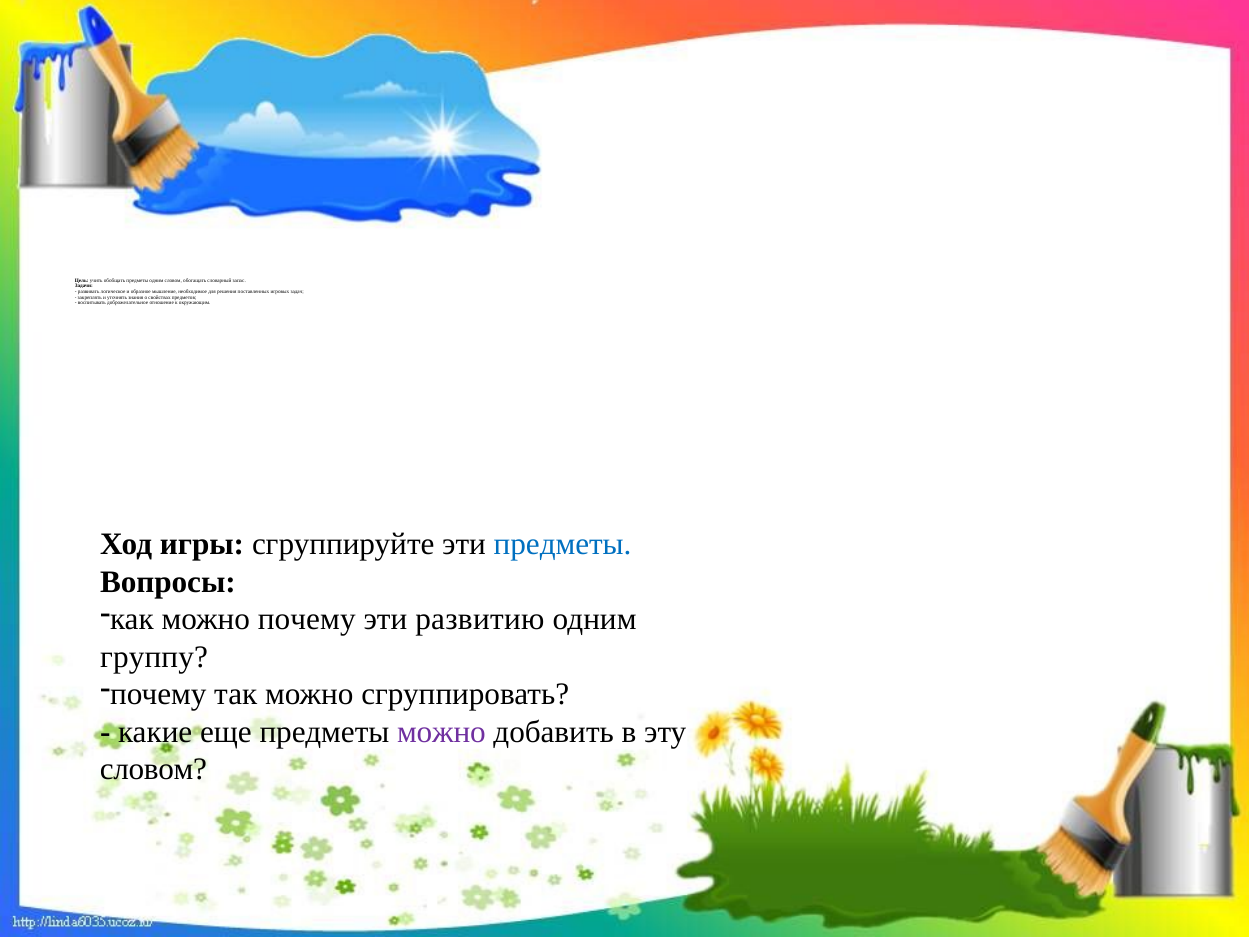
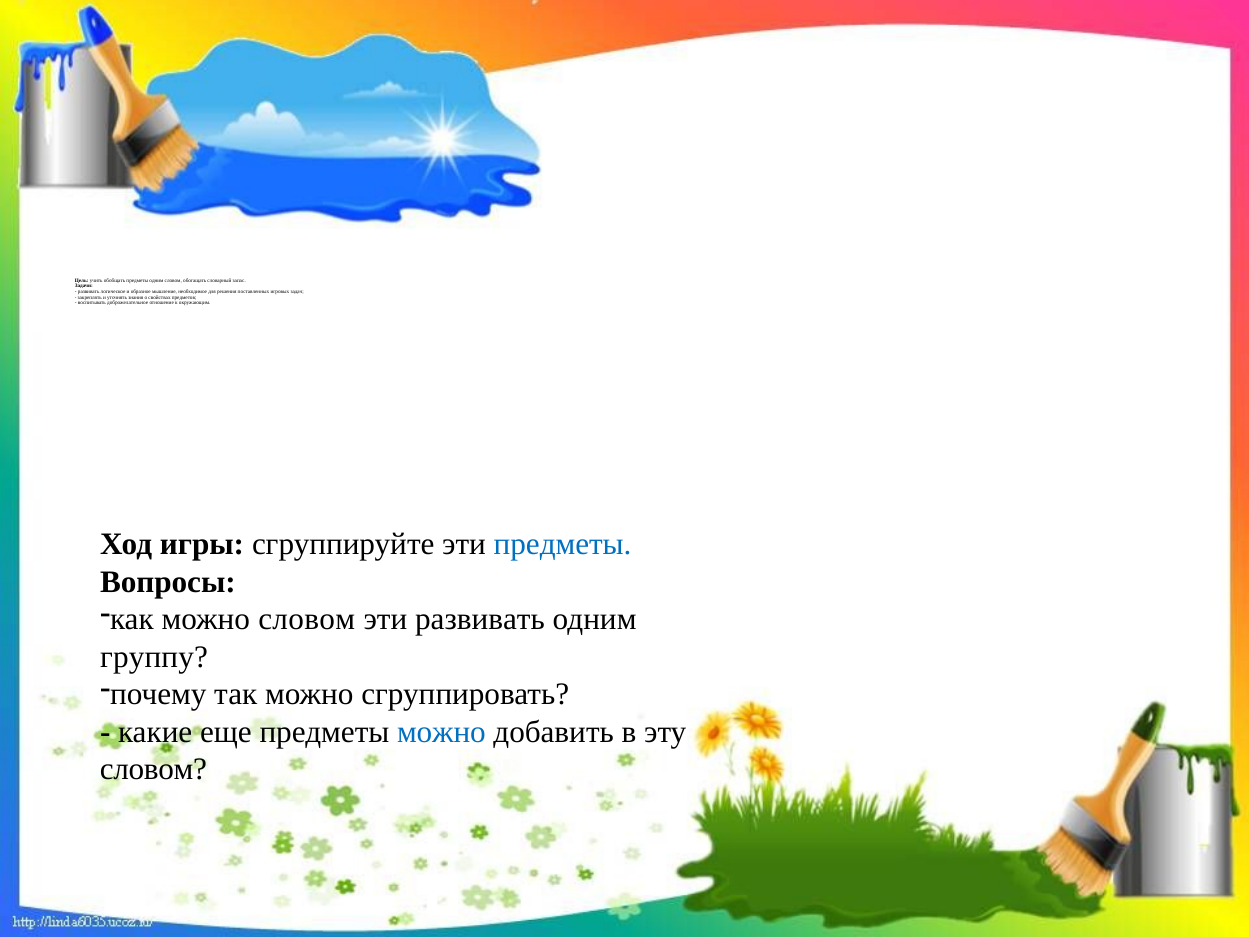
можно почему: почему -> словом (307, 619)
эти развитию: развитию -> развивать (480, 619)
можно colour: purple -> blue (441, 732)
